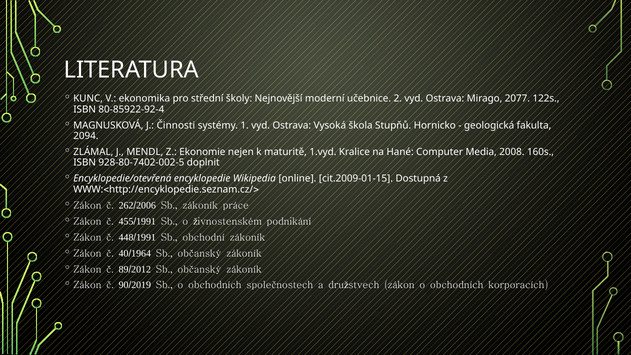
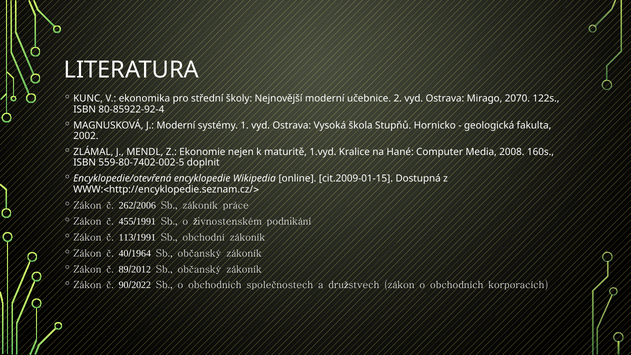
2077: 2077 -> 2070 (517, 99)
J Činnosti: Činnosti -> Moderní (176, 125)
2094: 2094 -> 2002 (86, 136)
928-80-7402-002-5: 928-80-7402-002-5 -> 559-80-7402-002-5 (141, 163)
448/1991: 448/1991 -> 113/1991 (137, 237)
90/2019: 90/2019 -> 90/2022 (135, 285)
